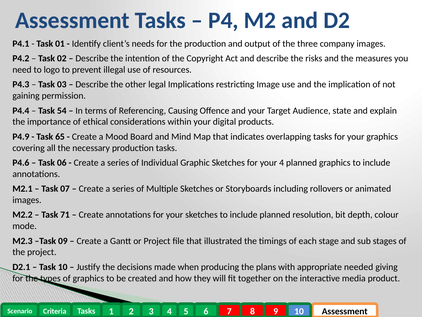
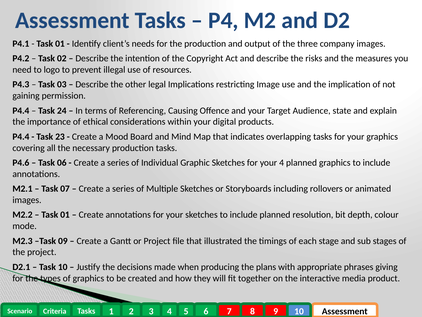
54: 54 -> 24 (62, 110)
P4.9: P4.9 -> P4.4 (21, 136)
65: 65 -> 23 (60, 136)
71: 71 -> 01 (65, 215)
needed: needed -> phrases (359, 267)
